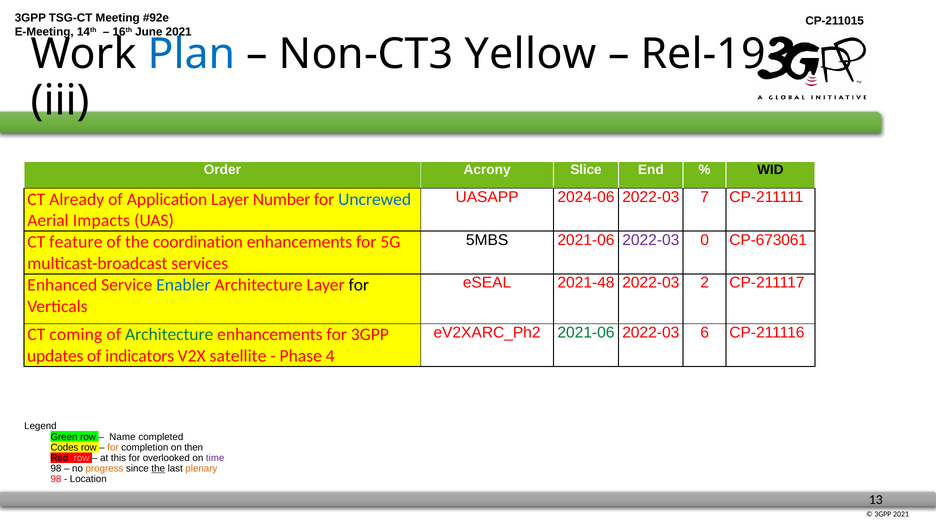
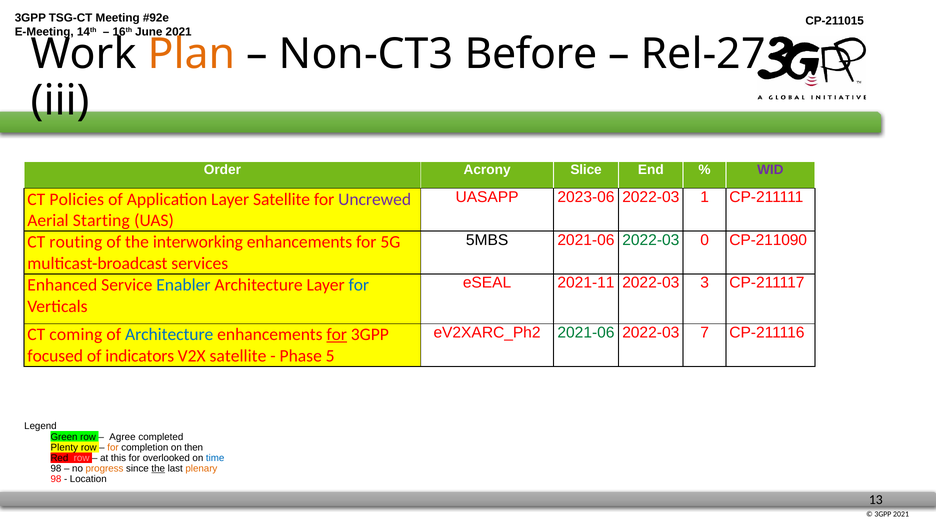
Plan colour: blue -> orange (191, 54)
Yellow: Yellow -> Before (531, 54)
Rel-19: Rel-19 -> Rel-27 (703, 54)
WID colour: black -> purple (770, 170)
2024-06: 2024-06 -> 2023-06 (586, 197)
7: 7 -> 1 (705, 197)
Already: Already -> Policies (77, 199)
Layer Number: Number -> Satellite (282, 199)
Uncrewed colour: blue -> purple (375, 199)
Impacts: Impacts -> Starting (101, 221)
2022-03 colour: purple -> green (651, 240)
CP-673061: CP-673061 -> CP-211090 (768, 240)
feature: feature -> routing (76, 242)
coordination: coordination -> interworking (198, 242)
2021-48: 2021-48 -> 2021-11 (586, 283)
2: 2 -> 3 (705, 283)
for colour: black -> blue (359, 285)
6: 6 -> 7 (705, 333)
Architecture colour: green -> blue (169, 335)
for underline: none -> present (337, 335)
updates: updates -> focused (55, 356)
4: 4 -> 5 (330, 356)
Name: Name -> Agree (122, 437)
Codes: Codes -> Plenty (64, 448)
time colour: purple -> blue (215, 458)
